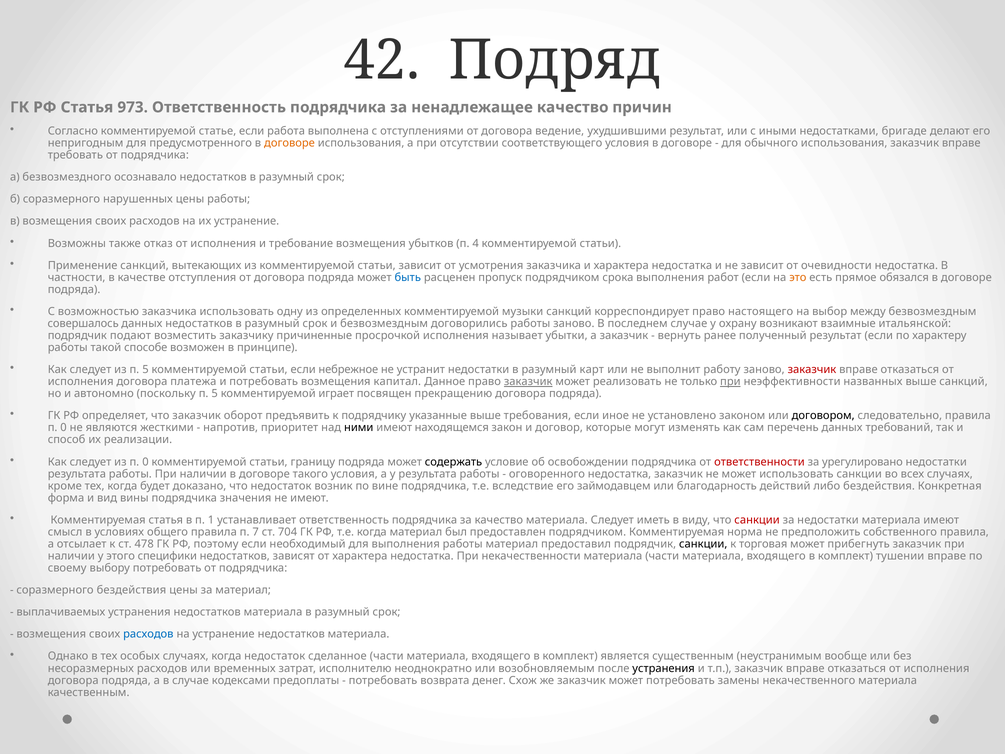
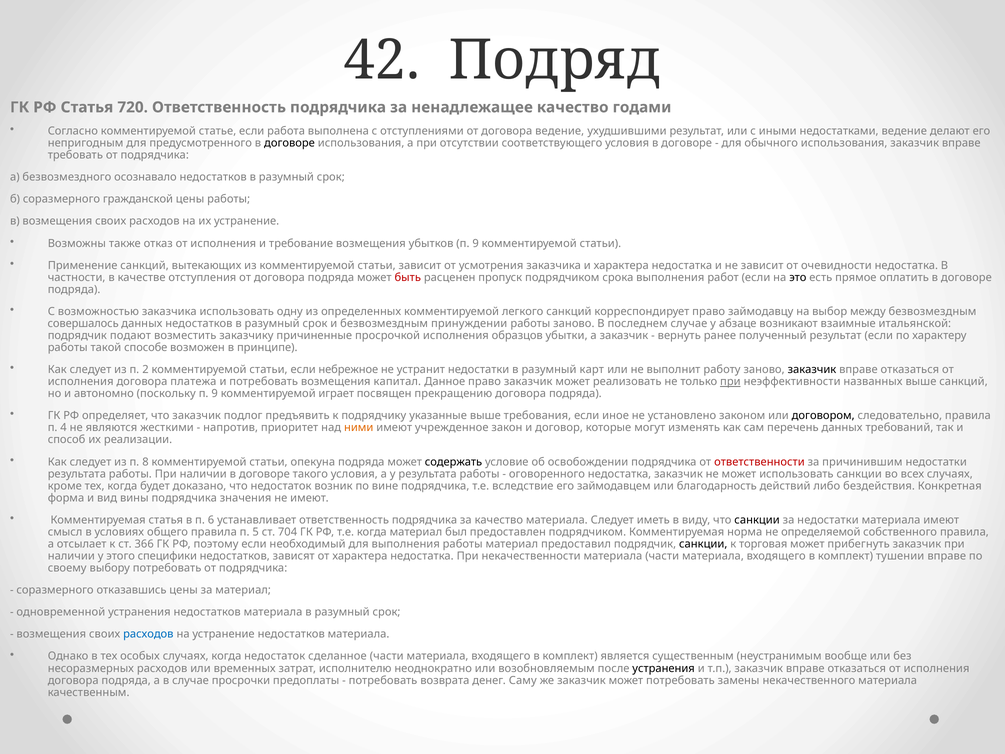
973: 973 -> 720 (133, 107)
причин: причин -> годами (642, 107)
недостатками бригаде: бригаде -> ведение (904, 131)
договоре colour: orange -> black (290, 143)
нарушенных: нарушенных -> гражданской (138, 199)
убытков п 4: 4 -> 9 (476, 243)
быть colour: blue -> red (408, 277)
это colour: orange -> black (798, 277)
обязался: обязался -> оплатить (904, 277)
музыки: музыки -> легкого (523, 311)
настоящего: настоящего -> займодавцу (761, 311)
договорились: договорились -> принуждении (469, 323)
охрану: охрану -> абзаце (738, 323)
называет: называет -> образцов (517, 335)
из п 5: 5 -> 2 (145, 370)
заказчик colour: red -> black (812, 370)
заказчик underline: present -> none (528, 382)
поскольку п 5: 5 -> 9 (215, 394)
оборот: оборот -> подлог (243, 416)
0: 0 -> 4 (64, 428)
ними colour: black -> orange (359, 428)
находящемся: находящемся -> учрежденное (452, 428)
из п 0: 0 -> 8 (145, 462)
границу: границу -> опекуна (313, 462)
урегулировано: урегулировано -> причинившим (862, 462)
1: 1 -> 6 (211, 520)
санкции colour: red -> black (757, 520)
7: 7 -> 5 (256, 532)
предположить: предположить -> определяемой (821, 532)
478: 478 -> 366 (144, 544)
соразмерного бездействия: бездействия -> отказавшись (131, 590)
выплачиваемых: выплачиваемых -> одновременной (61, 612)
кодексами: кодексами -> просрочки (241, 680)
Схож: Схож -> Саму (523, 680)
